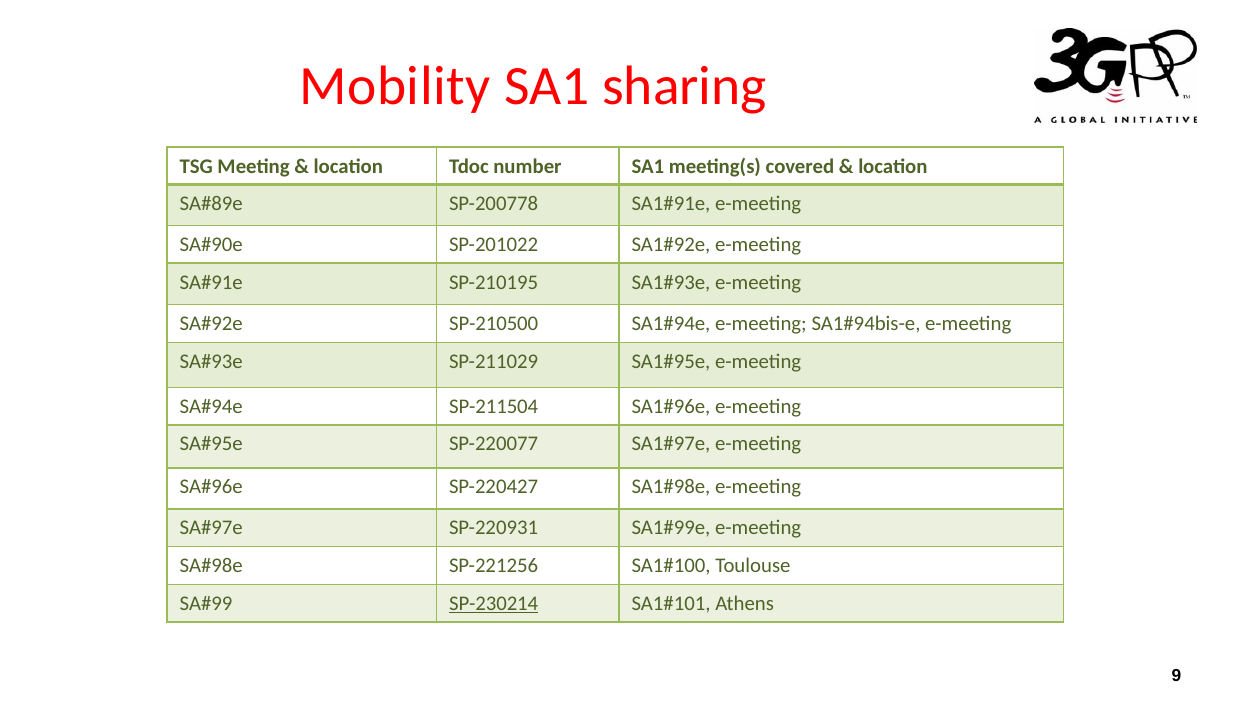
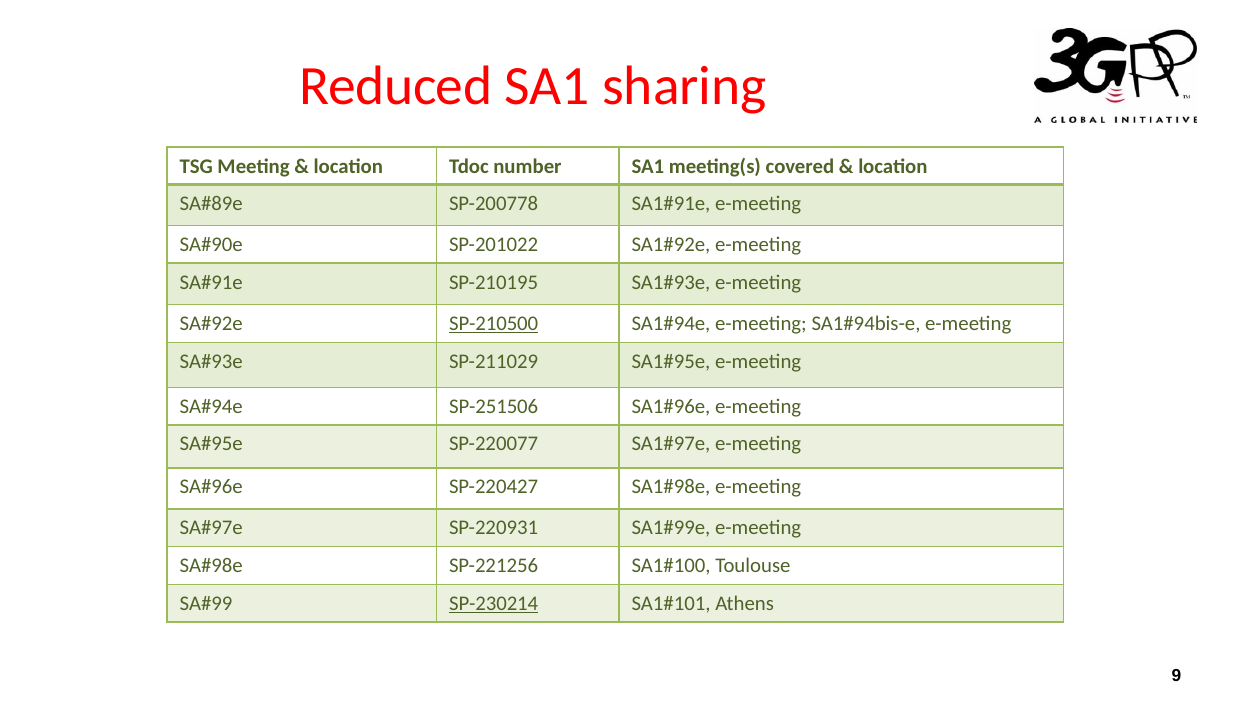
Mobility: Mobility -> Reduced (396, 86)
SP-210500 underline: none -> present (494, 324)
SP-211504: SP-211504 -> SP-251506 (494, 407)
